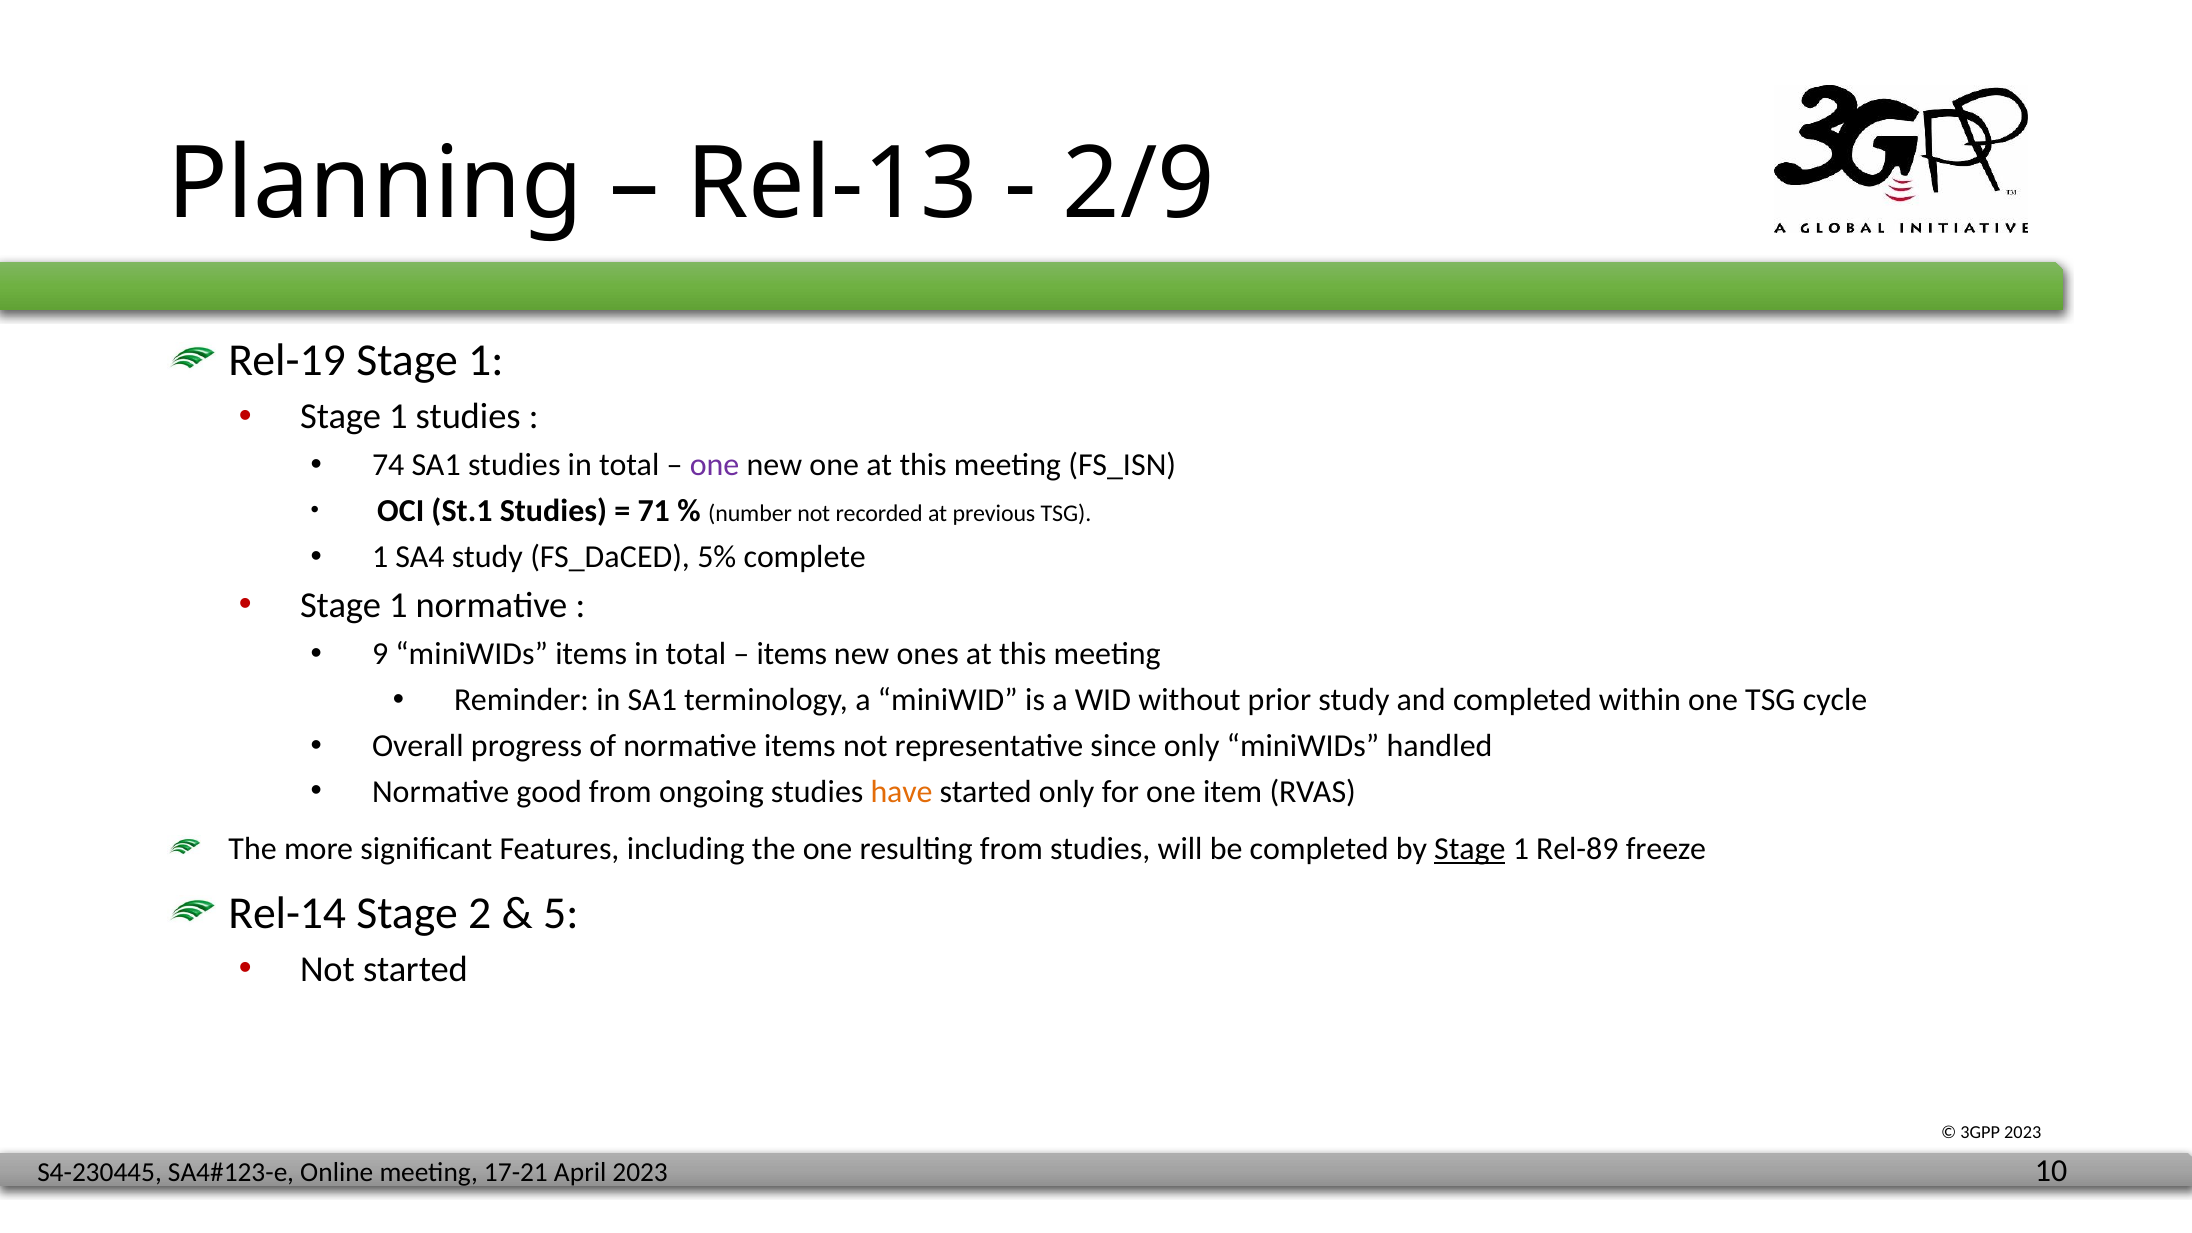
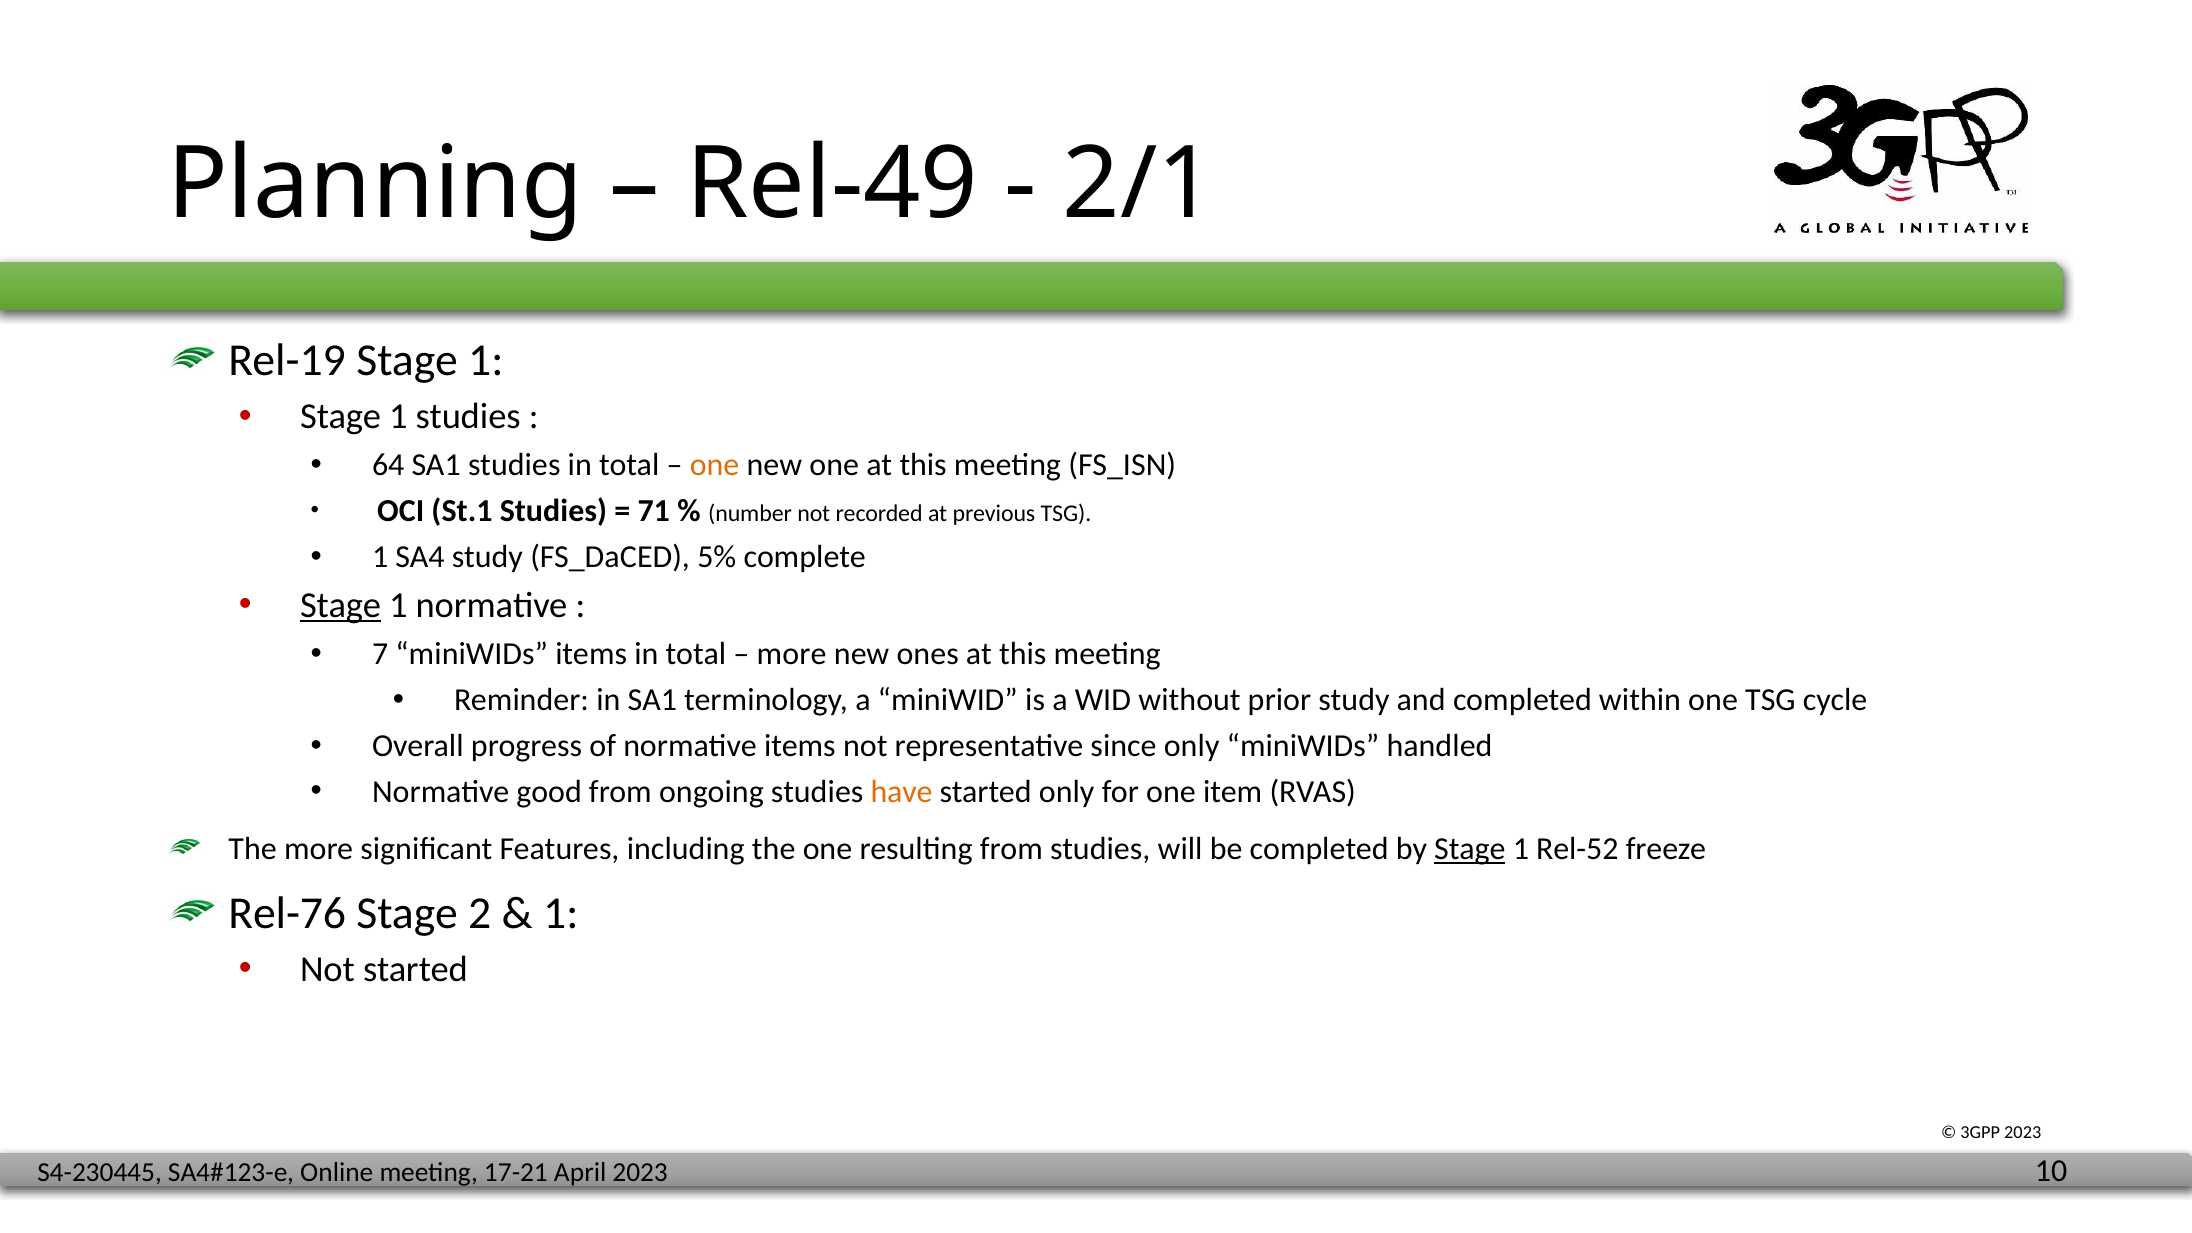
Rel-13: Rel-13 -> Rel-49 (832, 184)
2/9: 2/9 -> 2/1 (1139, 184)
74: 74 -> 64 (388, 465)
one colour: purple -> orange (715, 465)
Stage underline: none -> present (341, 605)
9: 9 -> 7 (380, 654)
items: items -> more (792, 654)
Rel-89: Rel-89 -> Rel-52 (1577, 849)
Rel-14: Rel-14 -> Rel-76 (287, 914)
5: 5 -> 1 (561, 914)
